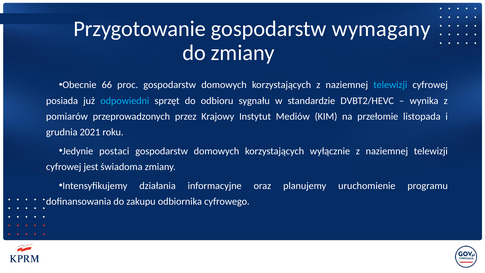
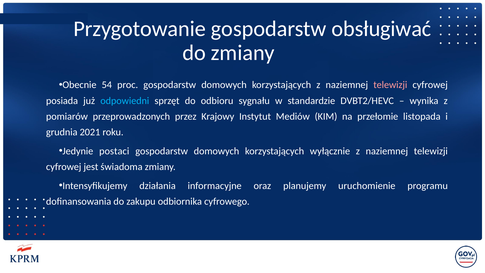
wymagany: wymagany -> obsługiwać (381, 29)
66: 66 -> 54 (107, 85)
telewizji colour: light blue -> pink (390, 85)
